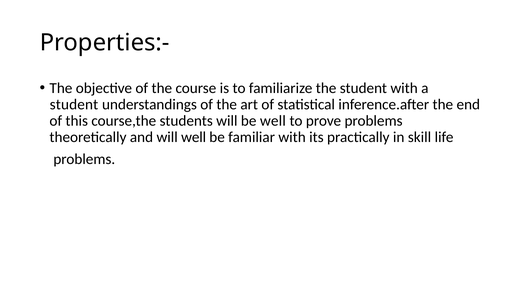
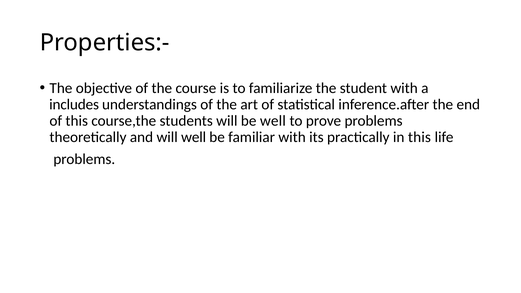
student: student -> includes (74, 105)
in skill: skill -> this (419, 137)
